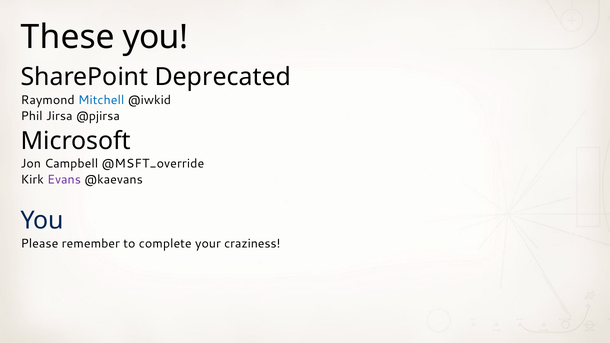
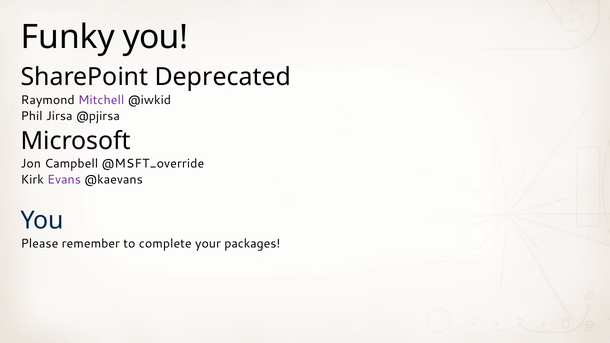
These: These -> Funky (68, 37)
Mitchell colour: blue -> purple (101, 100)
craziness: craziness -> packages (252, 244)
